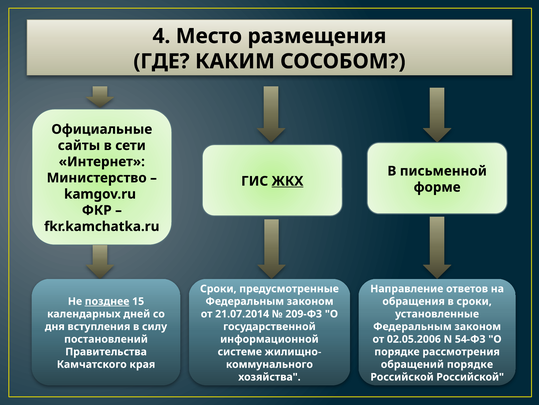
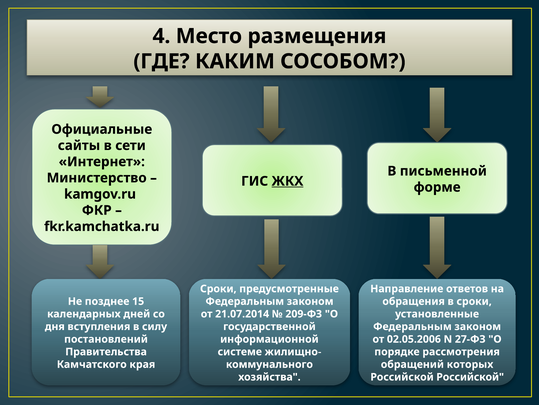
позднее underline: present -> none (107, 301)
54-ФЗ: 54-ФЗ -> 27-ФЗ (470, 339)
обращений порядке: порядке -> которых (470, 364)
